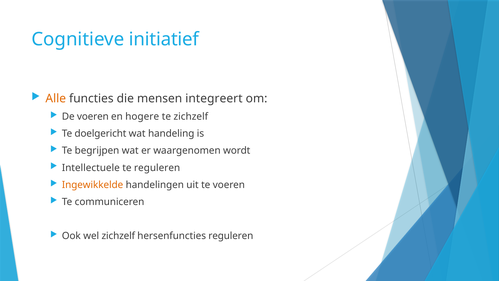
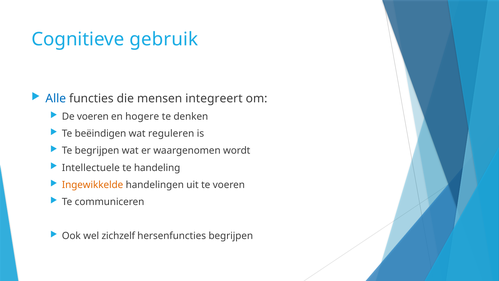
initiatief: initiatief -> gebruik (164, 39)
Alle colour: orange -> blue (56, 98)
te zichzelf: zichzelf -> denken (191, 116)
doelgericht: doelgericht -> beëindigen (100, 134)
handeling: handeling -> reguleren (171, 134)
te reguleren: reguleren -> handeling (157, 168)
hersenfuncties reguleren: reguleren -> begrijpen (231, 236)
